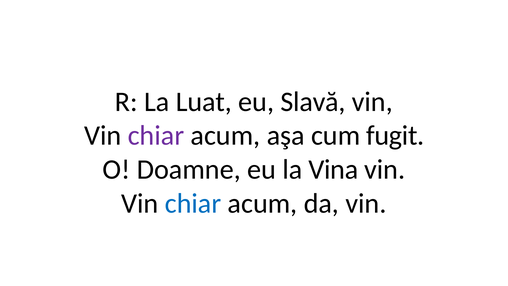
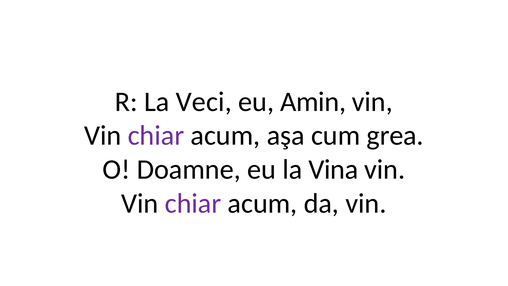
Luat: Luat -> Veci (204, 102)
Slavă: Slavă -> Amin (313, 102)
fugit: fugit -> grea (395, 136)
chiar colour: blue -> purple (193, 203)
